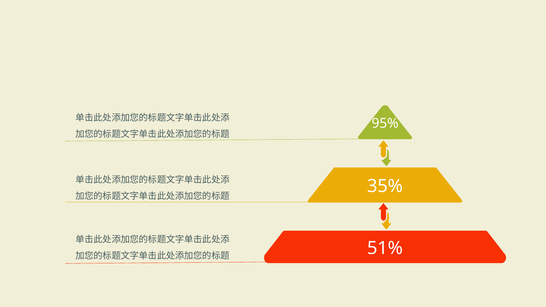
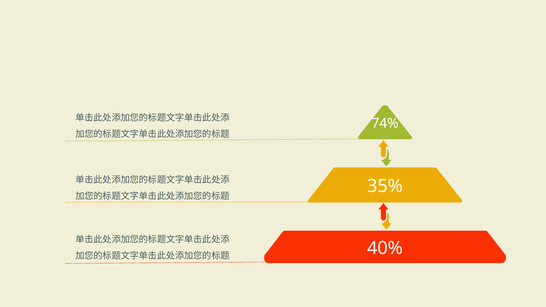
95%: 95% -> 74% (385, 123)
51%: 51% -> 40% (385, 248)
